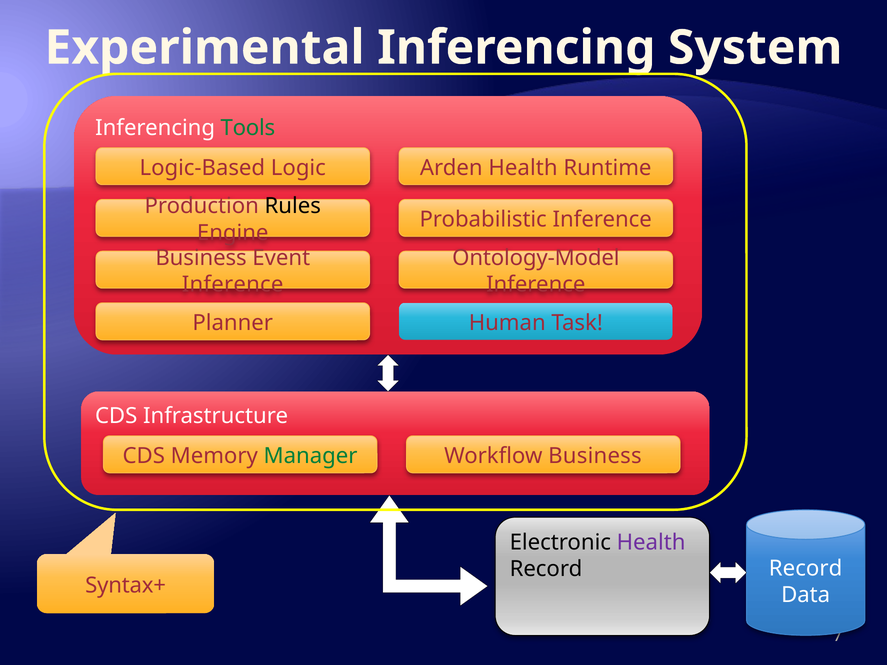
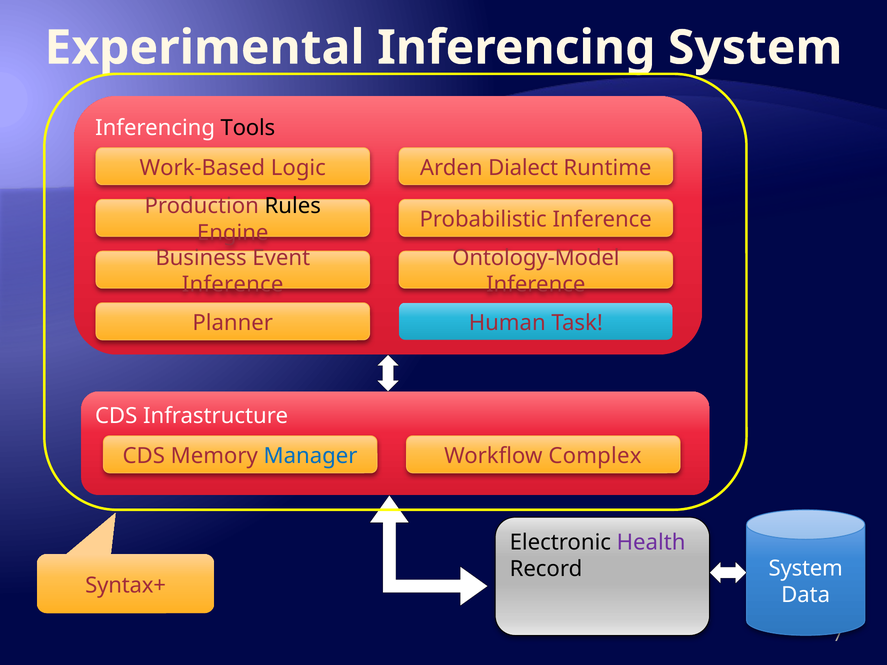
Tools colour: green -> black (248, 128)
Logic-Based: Logic-Based -> Work-Based (202, 168)
Arden Health: Health -> Dialect (523, 168)
Manager colour: green -> blue (311, 456)
Workflow Business: Business -> Complex (595, 456)
Record Record: Record -> System (806, 568)
